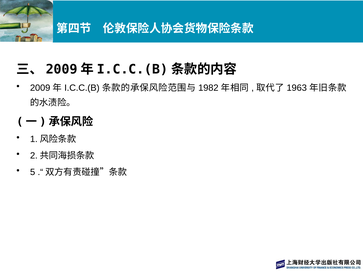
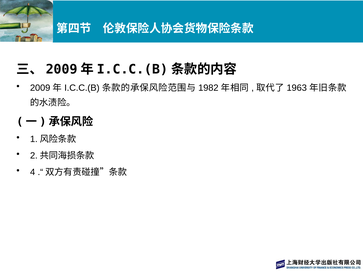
5: 5 -> 4 (33, 172)
